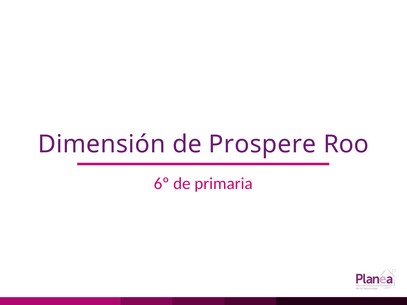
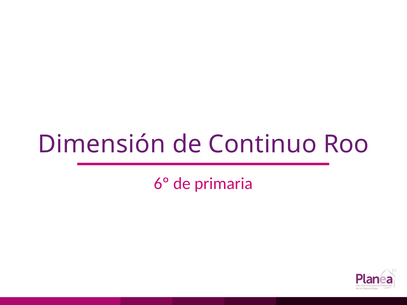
Prospere: Prospere -> Continuo (262, 144)
